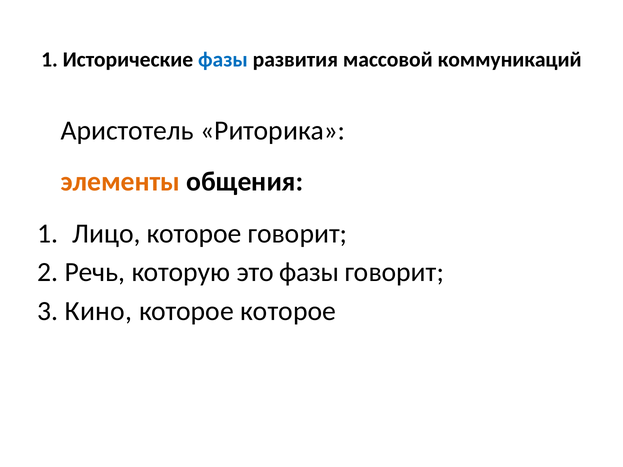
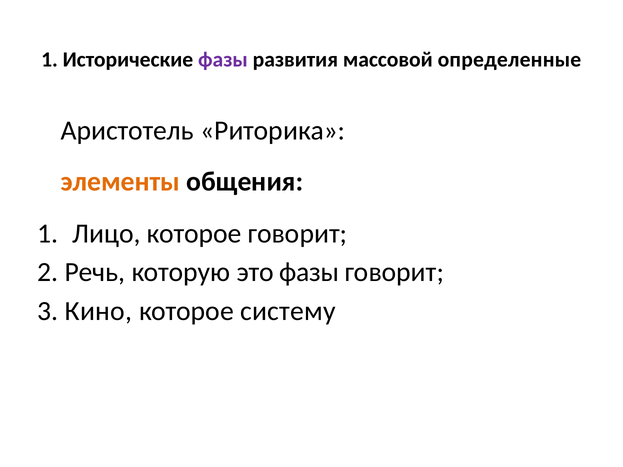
фазы colour: blue -> purple (223, 60)
коммуникаций: коммуникаций -> определенные (509, 60)
которое которое: которое -> систему (288, 311)
